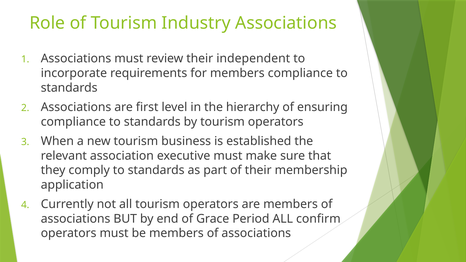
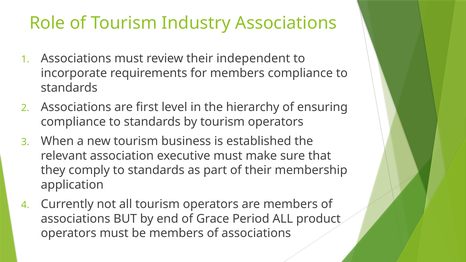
confirm: confirm -> product (318, 219)
